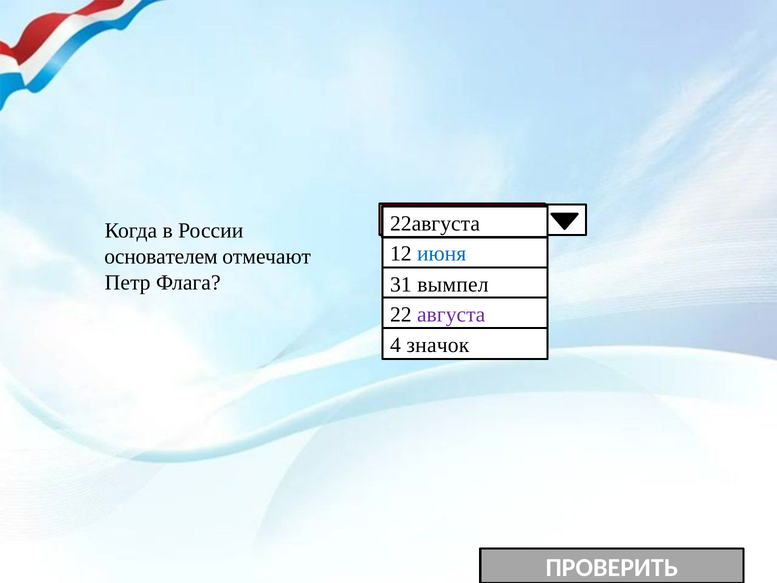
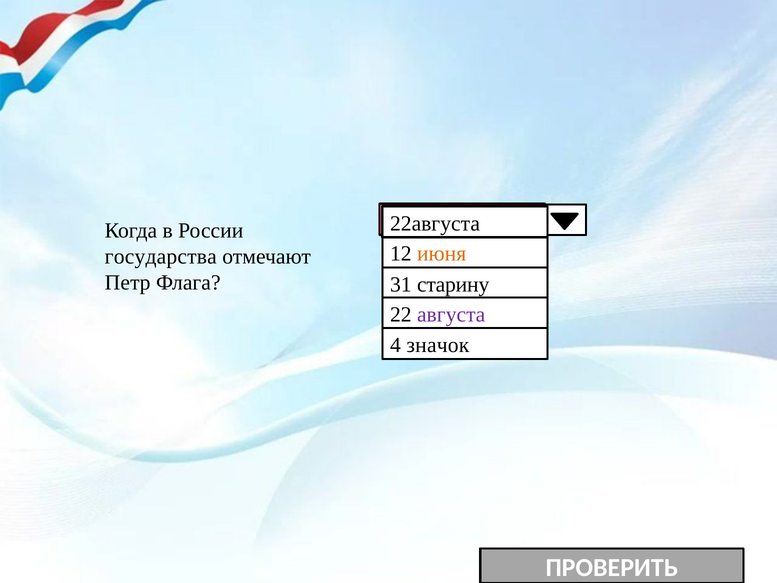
июня colour: blue -> orange (442, 254)
основателем: основателем -> государства (161, 257)
вымпел: вымпел -> старину (453, 284)
